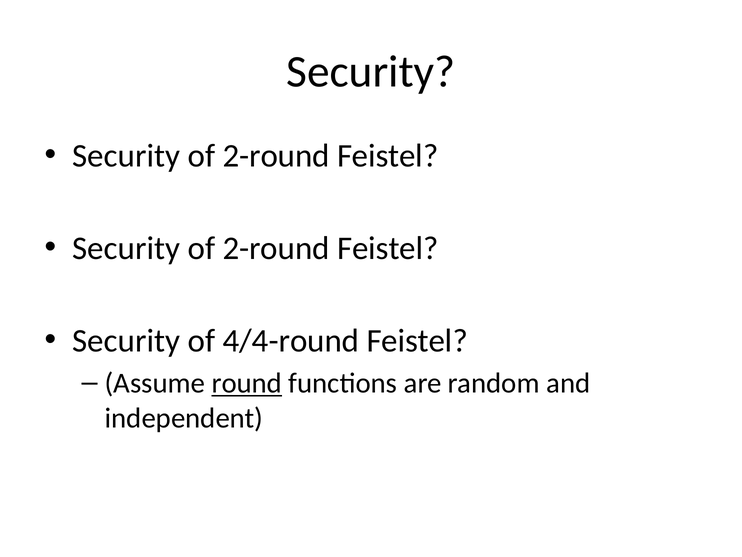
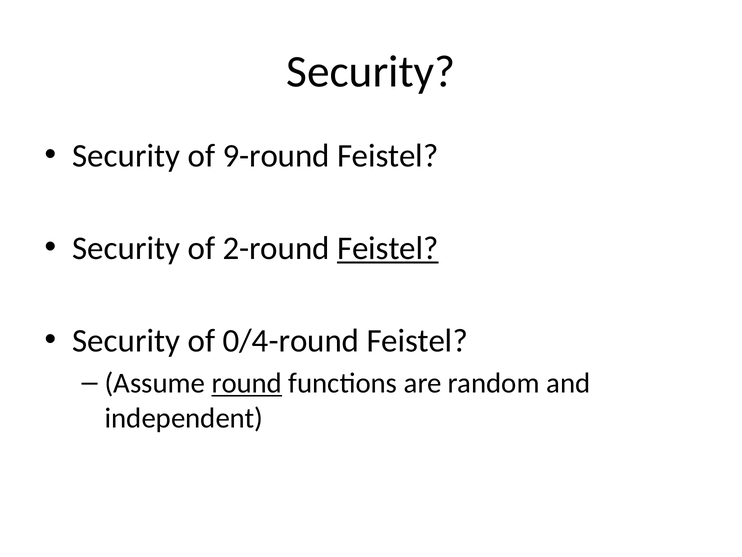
2-round: 2-round -> 9-round (276, 156)
Feistel underline: none -> present (388, 248)
4/4-round: 4/4-round -> 0/4-round (291, 340)
